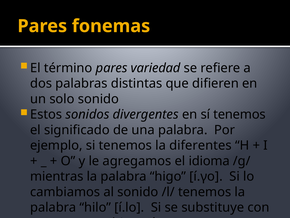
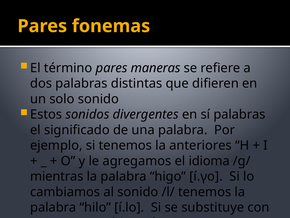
variedad: variedad -> maneras (156, 68)
sí tenemos: tenemos -> palabras (239, 114)
diferentes: diferentes -> anteriores (200, 145)
